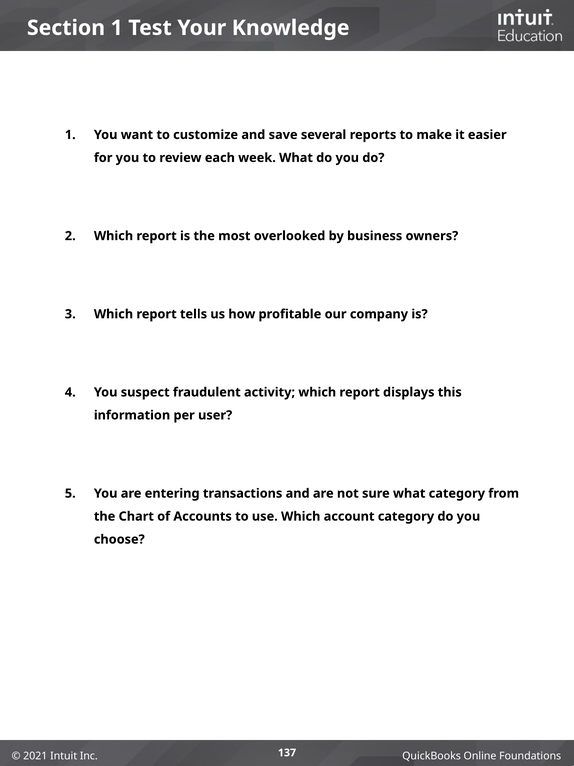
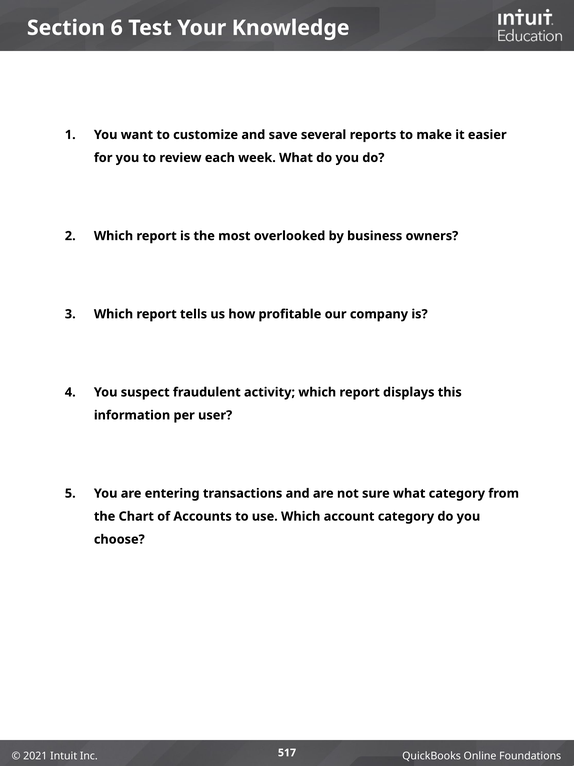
Section 1: 1 -> 6 (117, 28)
137: 137 -> 517 (287, 752)
